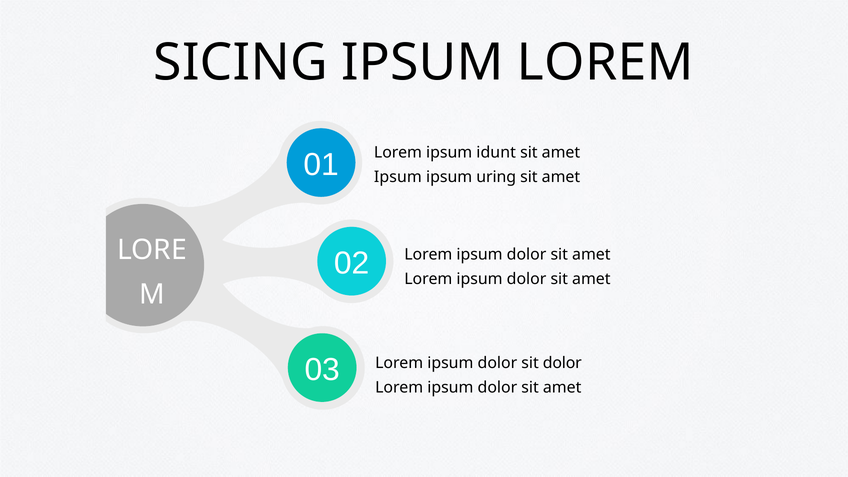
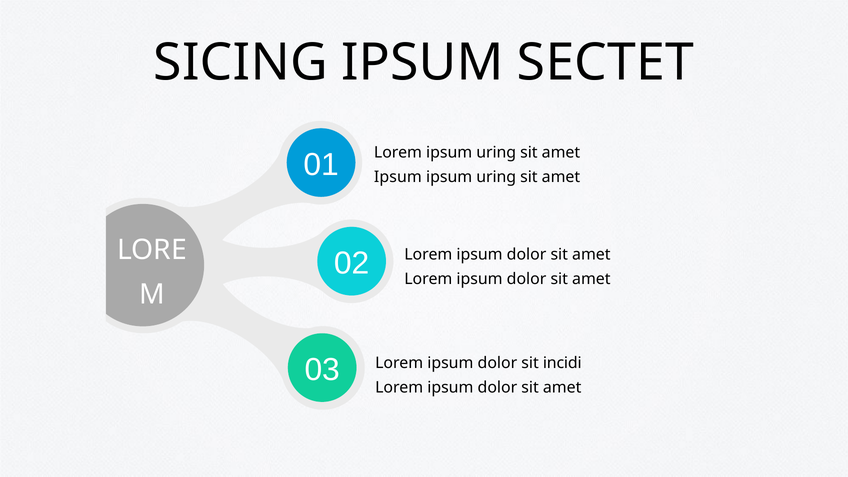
IPSUM LOREM: LOREM -> SECTET (605, 62)
Lorem ipsum idunt: idunt -> uring (496, 152)
sit dolor: dolor -> incidi (562, 363)
